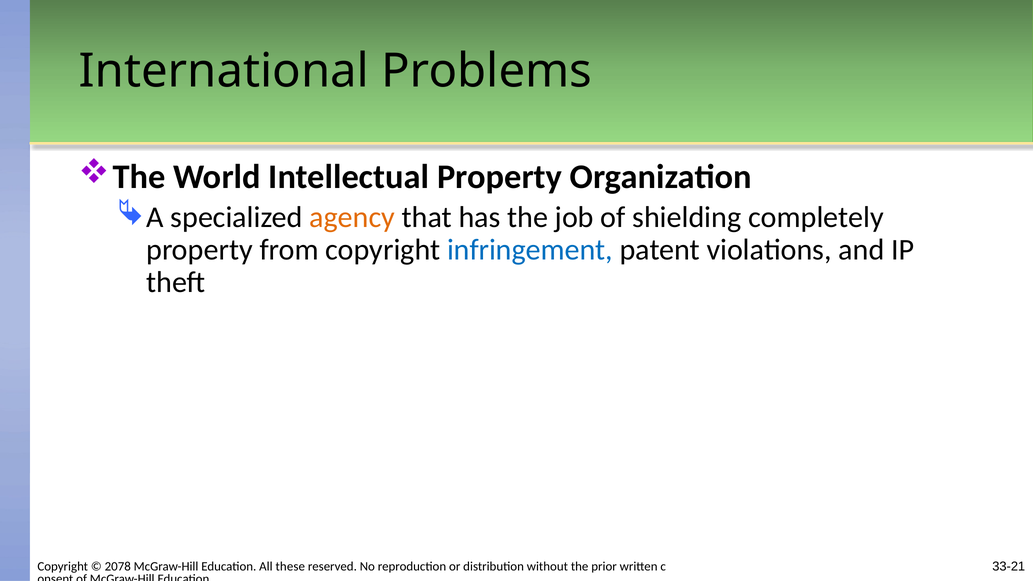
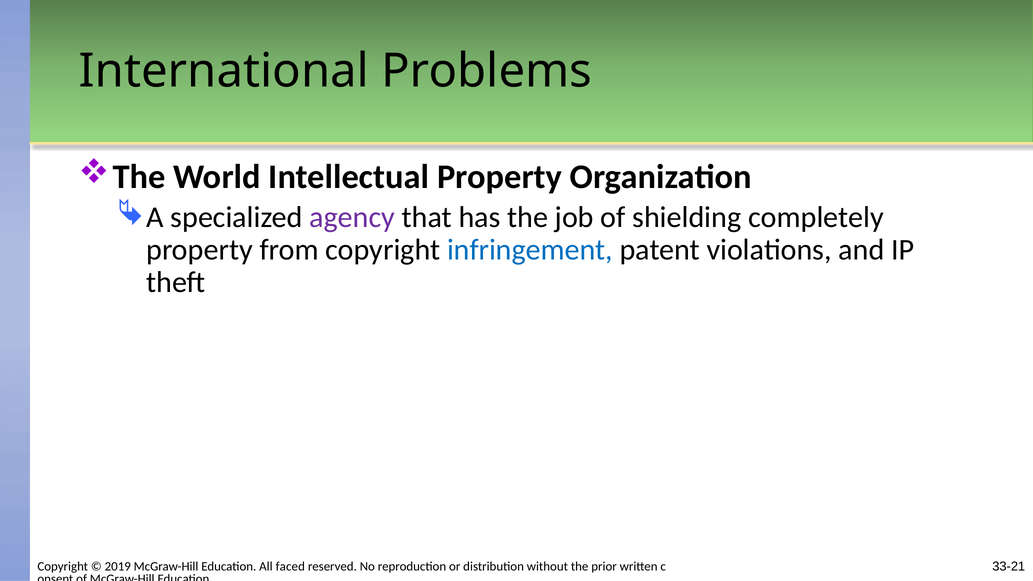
agency colour: orange -> purple (352, 217)
2078: 2078 -> 2019 (118, 566)
these: these -> faced (290, 566)
